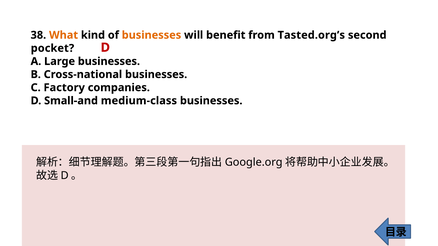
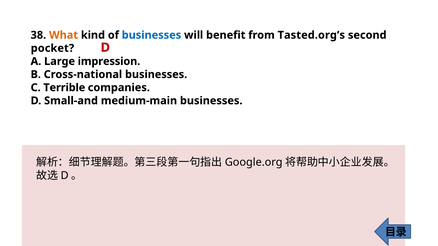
businesses colour: orange -> blue (151, 35)
Large businesses: businesses -> impression (109, 61)
Factory: Factory -> Terrible (64, 88)
medium-class: medium-class -> medium-main (139, 101)
